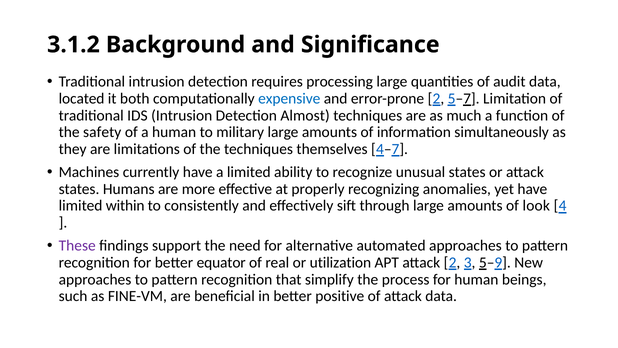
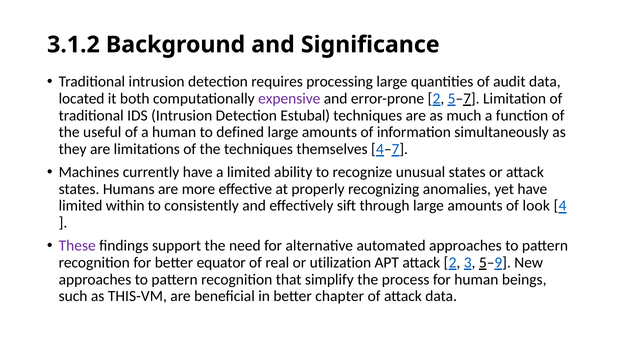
expensive colour: blue -> purple (289, 99)
Almost: Almost -> Estubal (305, 115)
safety: safety -> useful (102, 132)
military: military -> defined (240, 132)
FINE-VM: FINE-VM -> THIS-VM (137, 296)
positive: positive -> chapter (340, 296)
